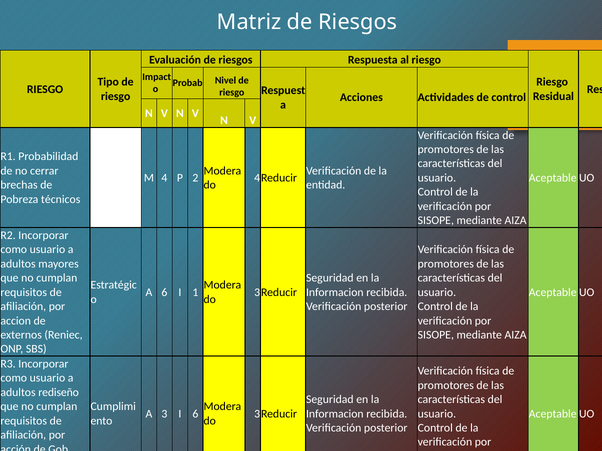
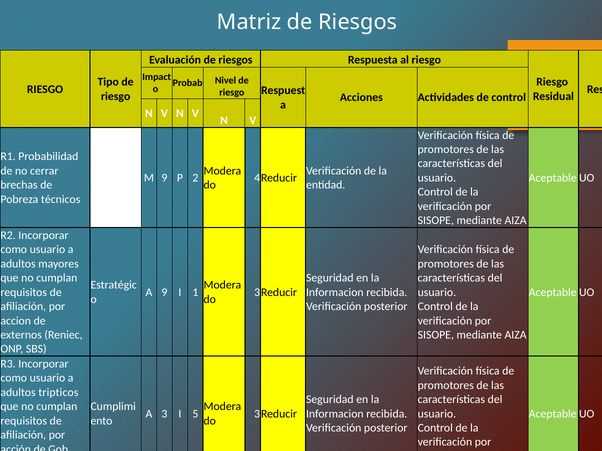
M 4: 4 -> 9 (164, 178)
A 6: 6 -> 9 (164, 293)
rediseño: rediseño -> tripticos (58, 393)
I 6: 6 -> 5 (195, 414)
